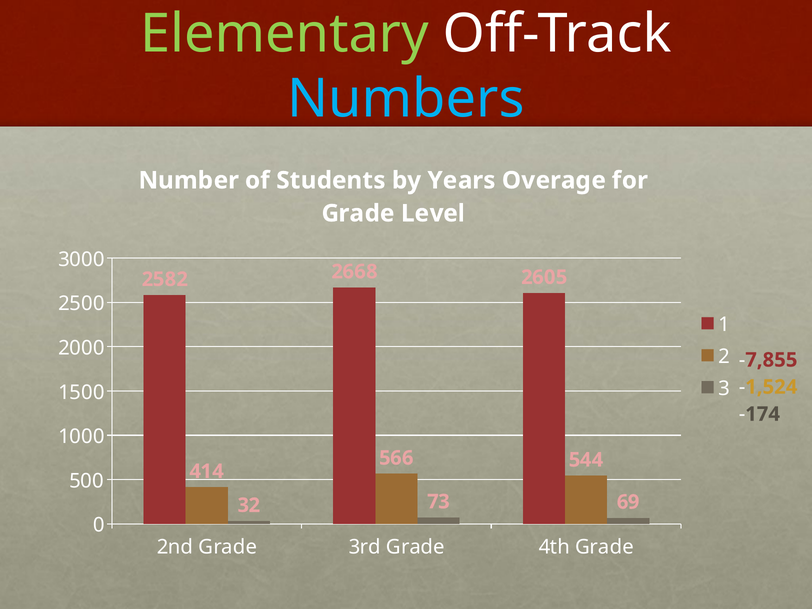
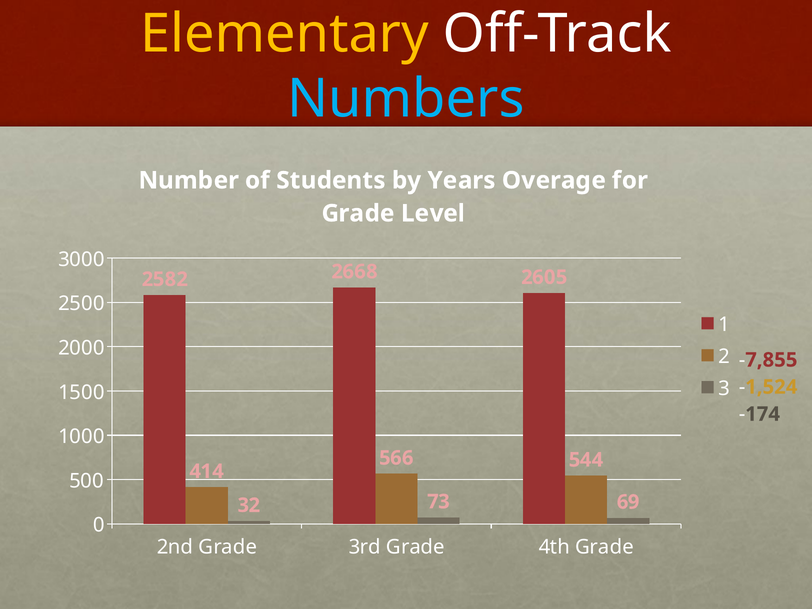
Elementary colour: light green -> yellow (284, 34)
